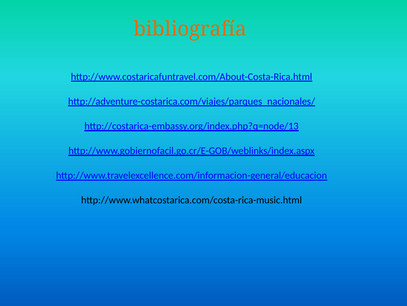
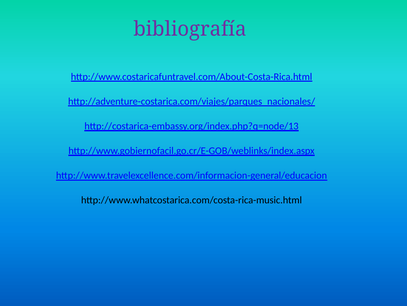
bibliografía colour: orange -> purple (190, 29)
